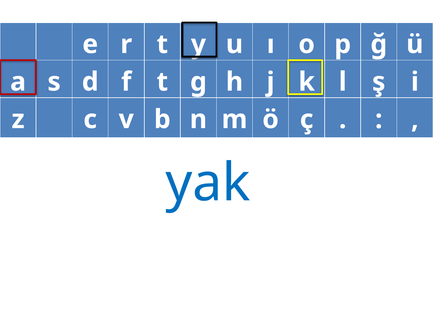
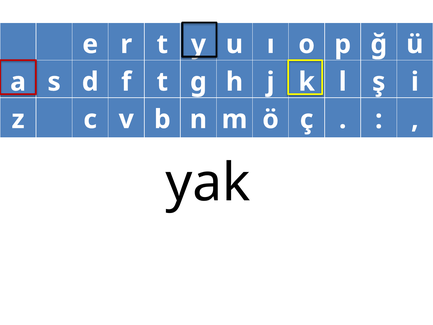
yak colour: blue -> black (208, 183)
